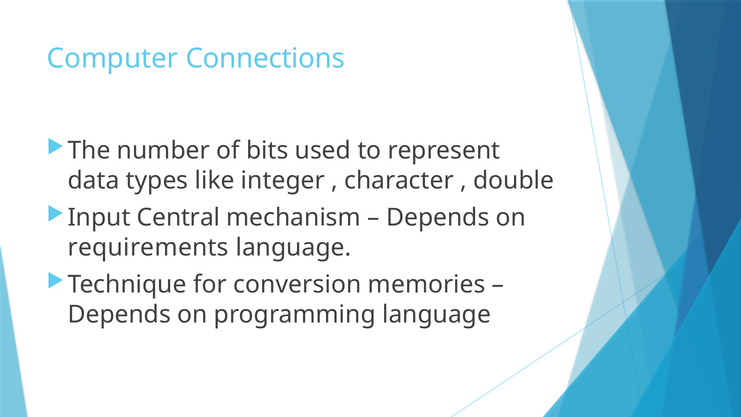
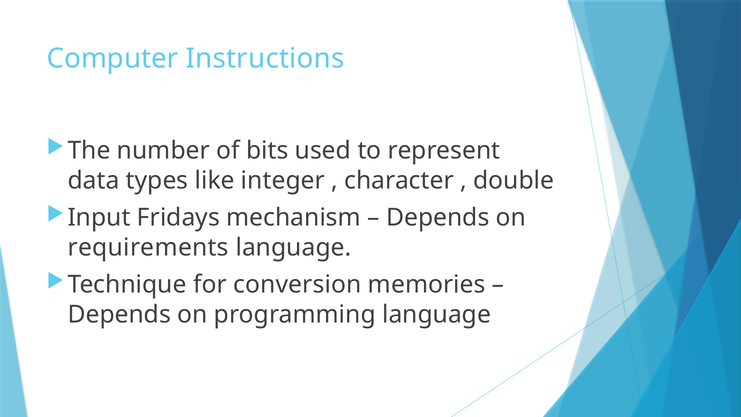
Connections: Connections -> Instructions (265, 58)
Central: Central -> Fridays (178, 218)
